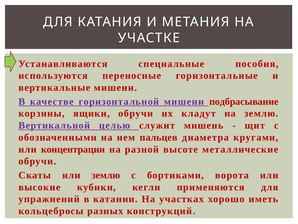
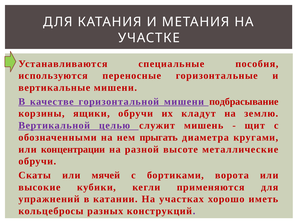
пальцев: пальцев -> прыгать (159, 137)
или землю: землю -> мячей (106, 175)
